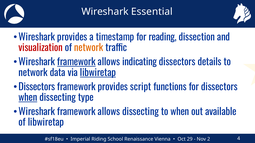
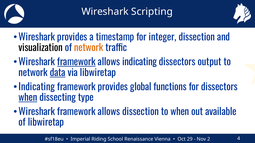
Essential: Essential -> Scripting (152, 12)
reading: reading -> integer (163, 37)
visualization colour: red -> black (41, 48)
details: details -> output (210, 62)
data underline: none -> present (58, 73)
libwiretap underline: present -> none (98, 73)
Dissectors: Dissectors -> Indicating (37, 87)
script: script -> global (141, 87)
allows dissecting: dissecting -> dissection (141, 112)
